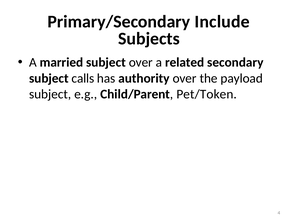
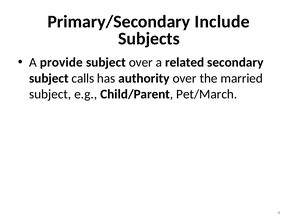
married: married -> provide (61, 63)
payload: payload -> married (242, 78)
Pet/Token: Pet/Token -> Pet/March (207, 94)
